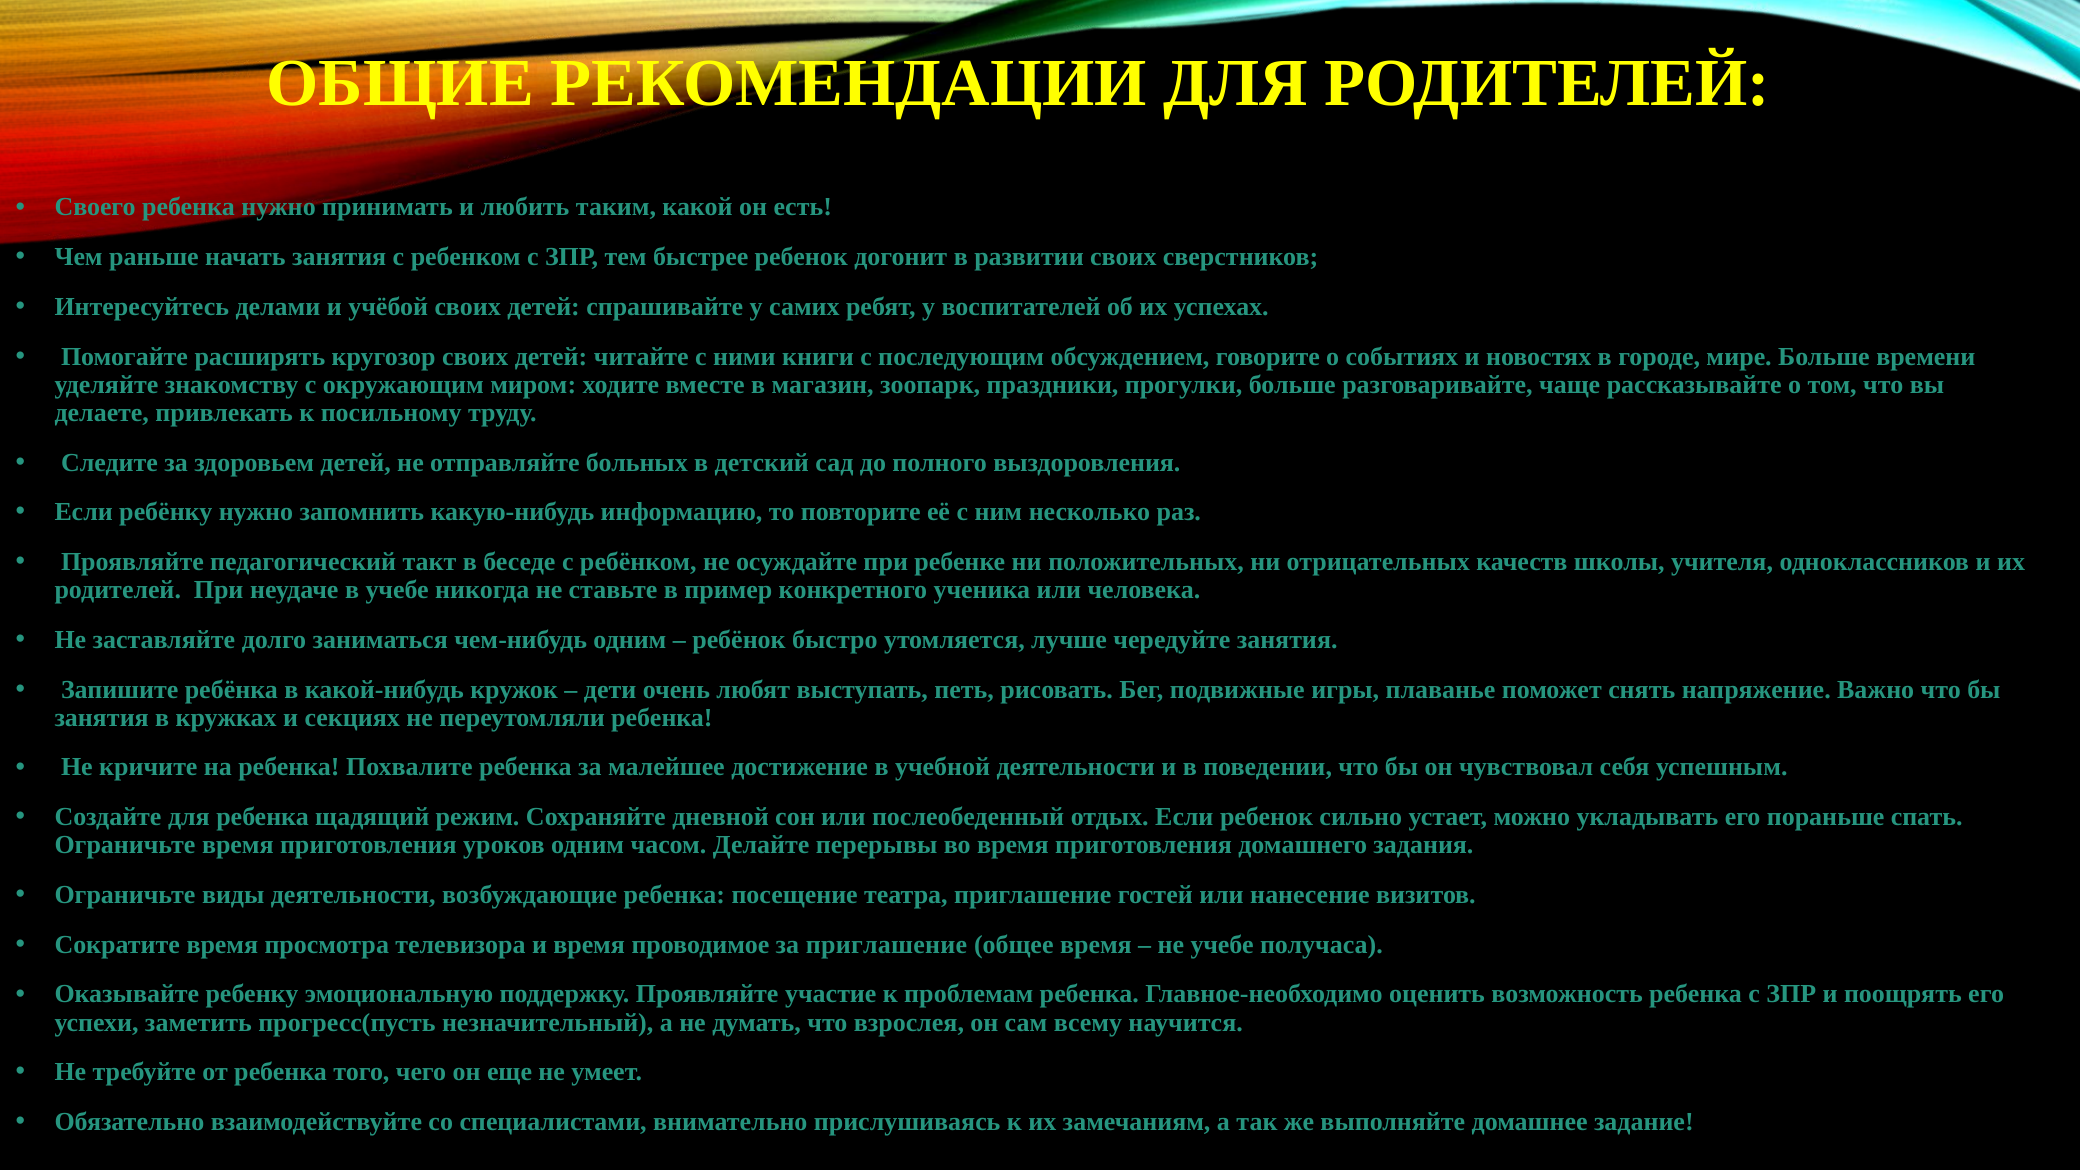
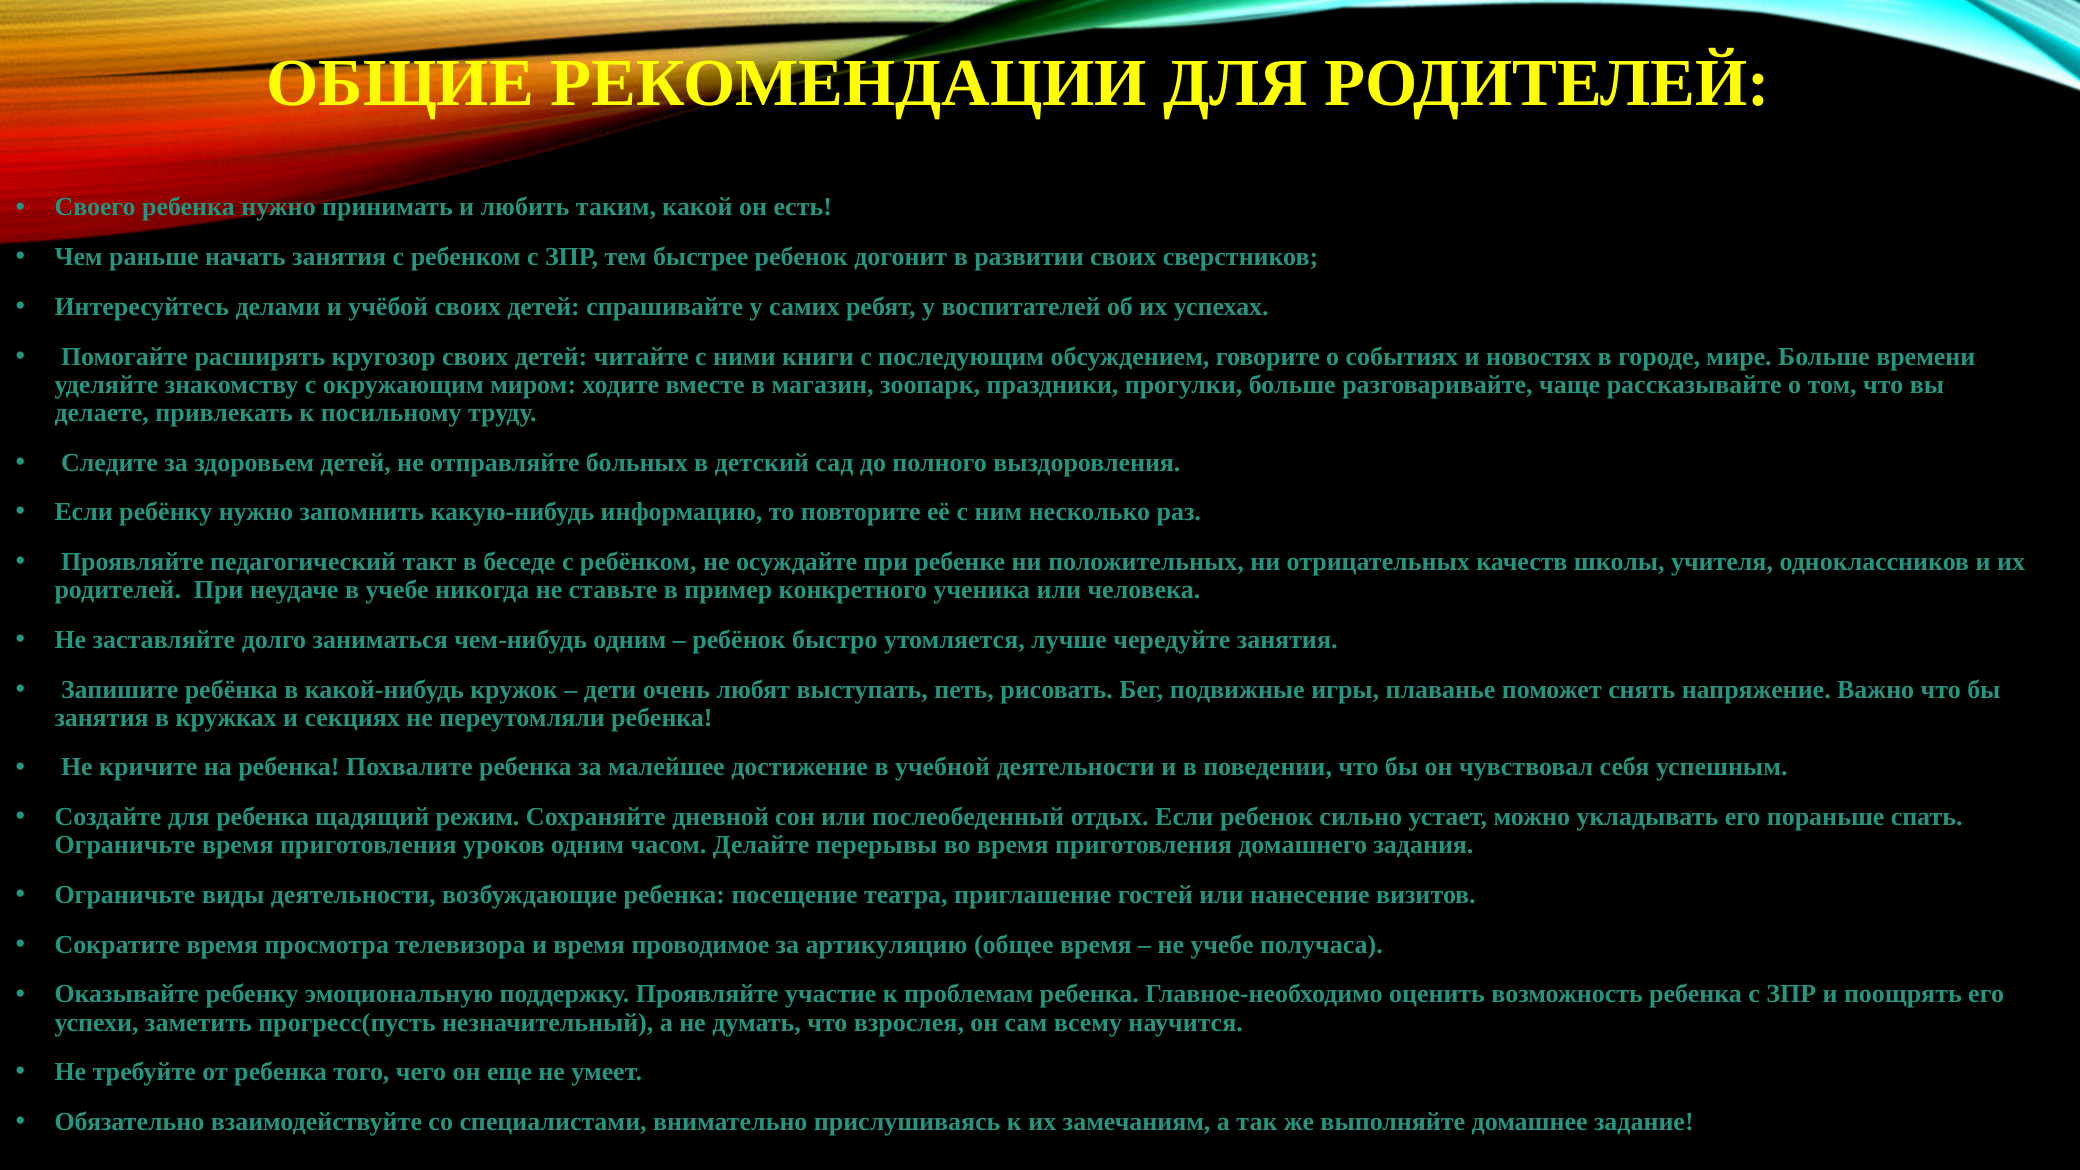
за приглашение: приглашение -> артикуляцию (887, 945)
